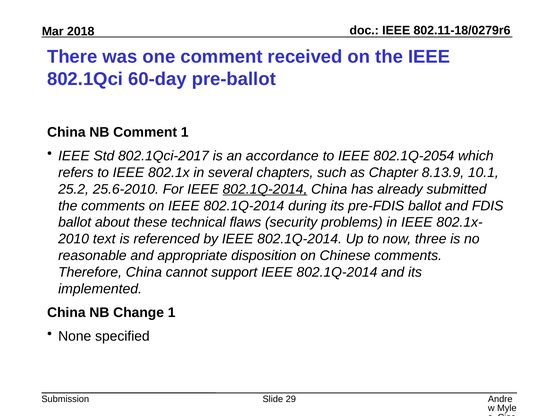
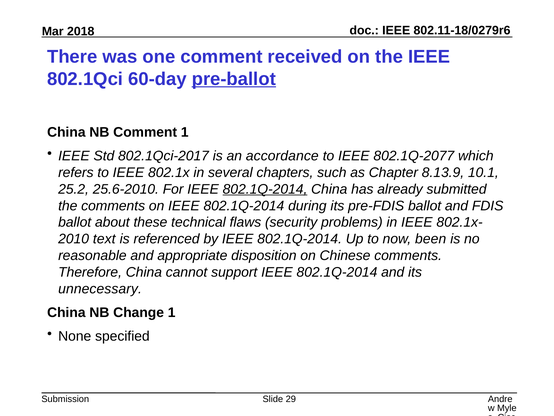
pre-ballot underline: none -> present (234, 79)
802.1Q-2054: 802.1Q-2054 -> 802.1Q-2077 (414, 156)
three: three -> been (431, 239)
implemented: implemented -> unnecessary (100, 289)
